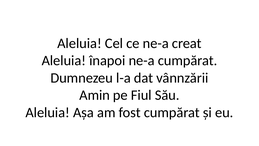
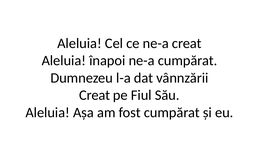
Amin: Amin -> Creat (95, 95)
